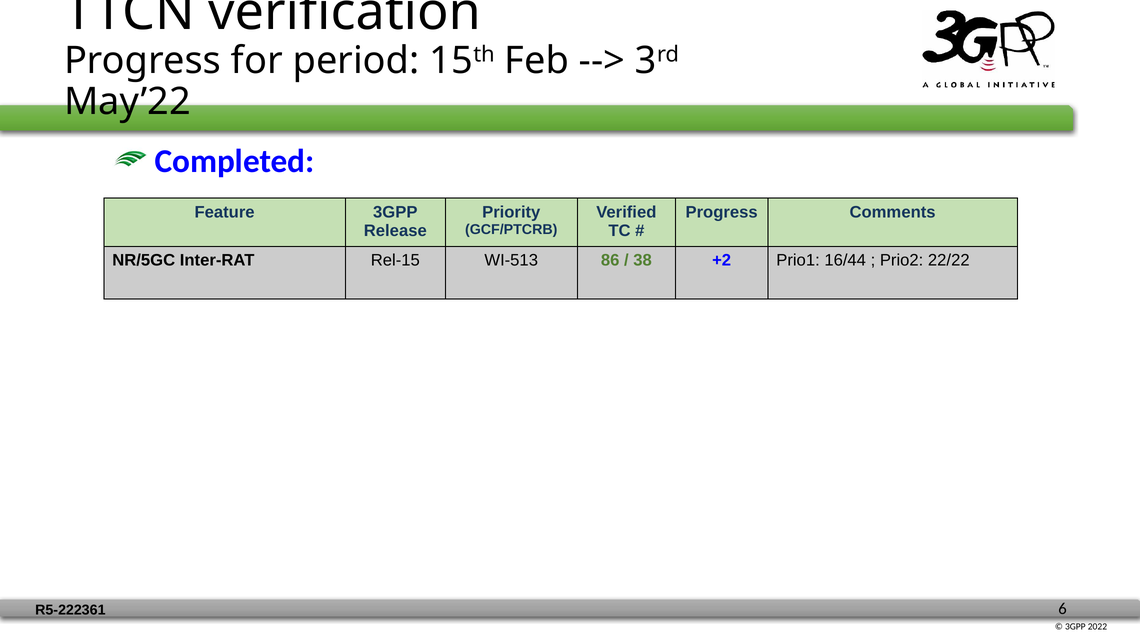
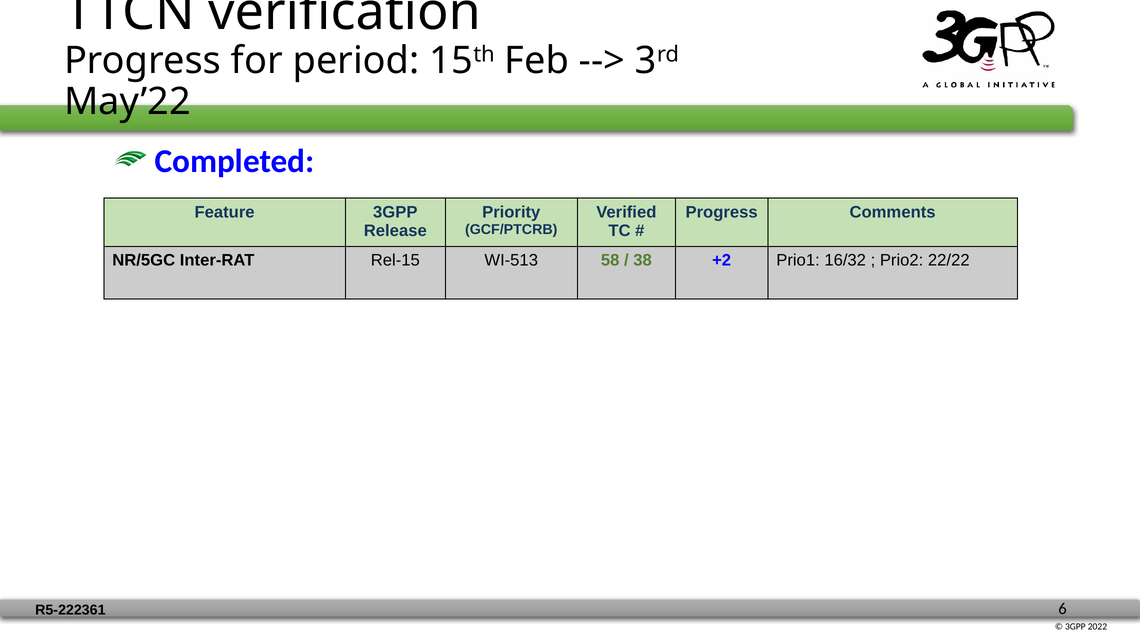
86: 86 -> 58 (610, 261)
16/44: 16/44 -> 16/32 (845, 261)
